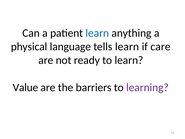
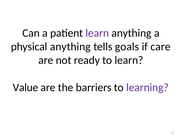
learn colour: blue -> purple (97, 33)
physical language: language -> anything (70, 47)
tells learn: learn -> goals (127, 47)
